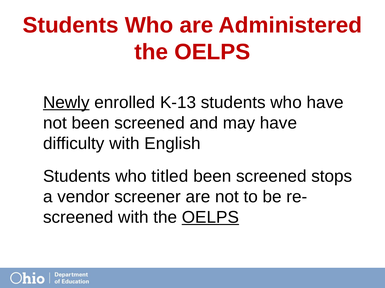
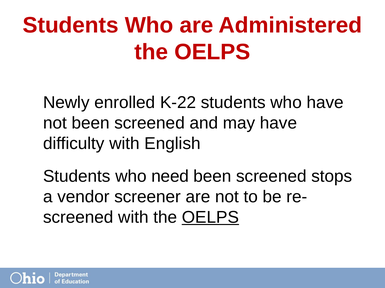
Newly underline: present -> none (66, 103)
K-13: K-13 -> K-22 (178, 103)
titled: titled -> need (170, 177)
